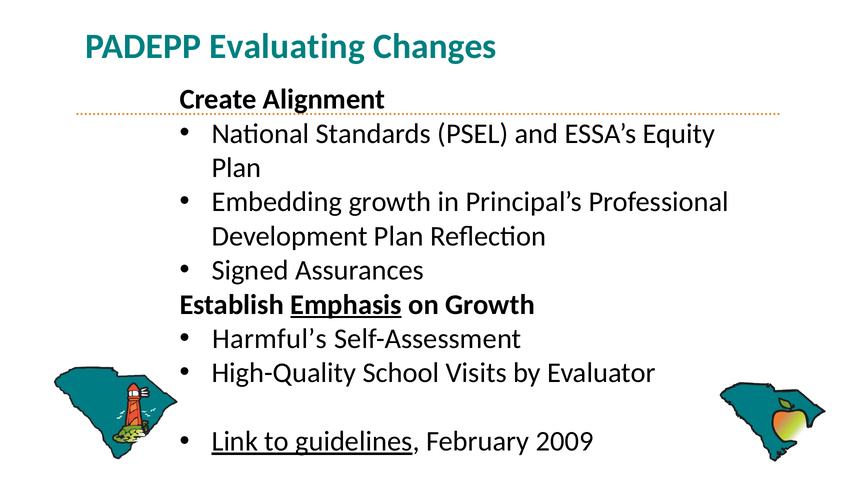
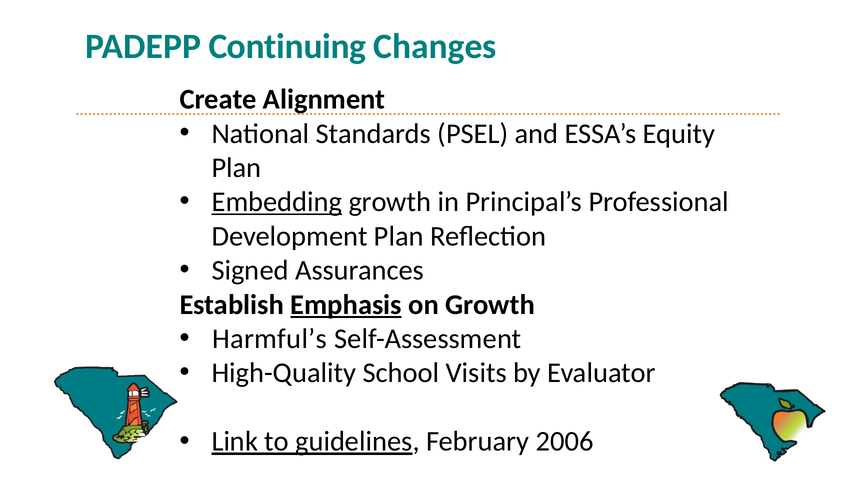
Evaluating: Evaluating -> Continuing (287, 46)
Embedding underline: none -> present (277, 202)
2009: 2009 -> 2006 (565, 441)
